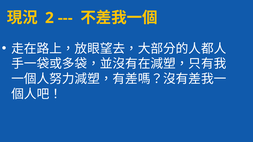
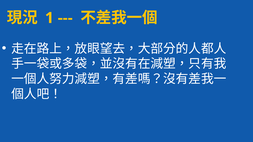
2: 2 -> 1 (49, 18)
